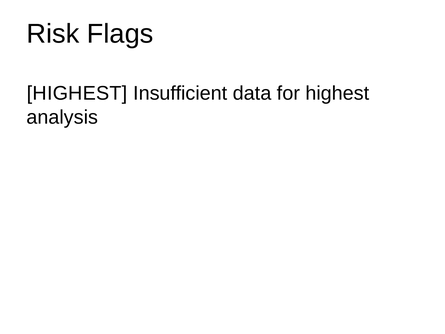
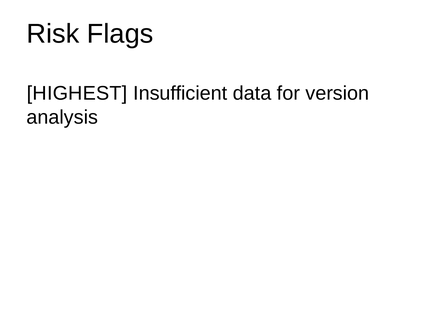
for highest: highest -> version (337, 93)
